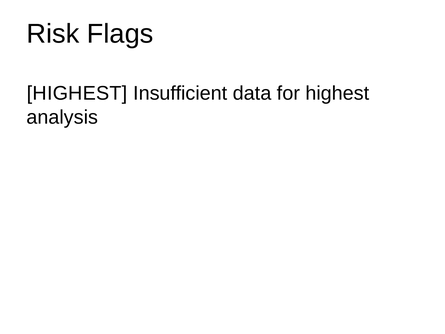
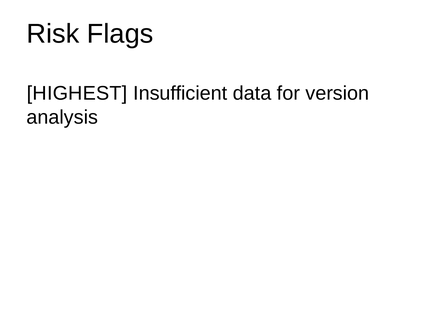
for highest: highest -> version (337, 93)
